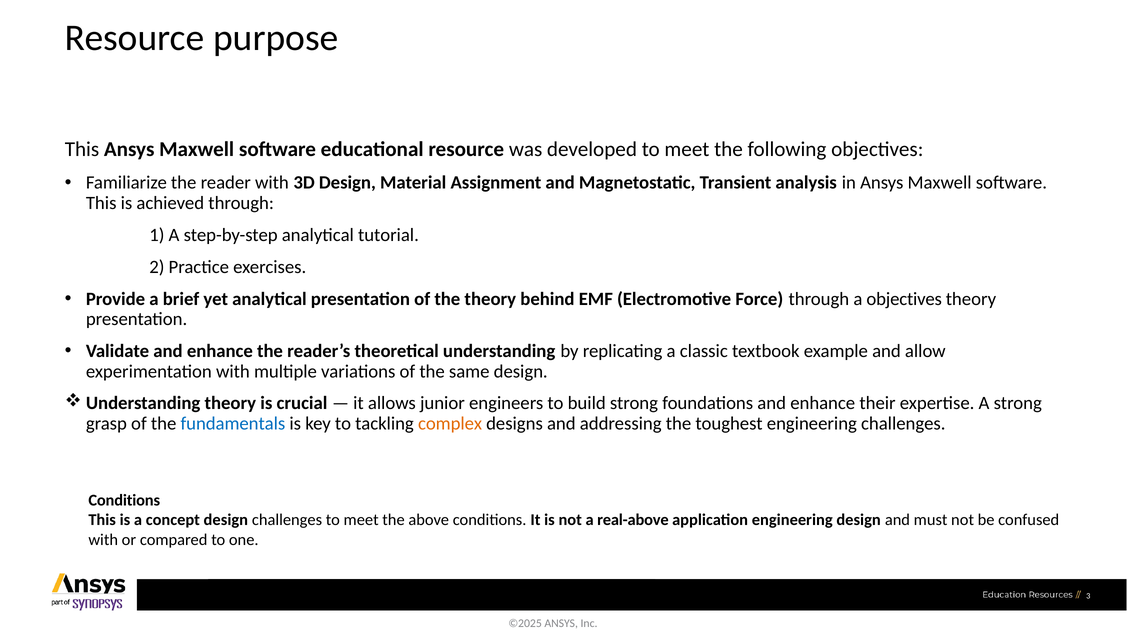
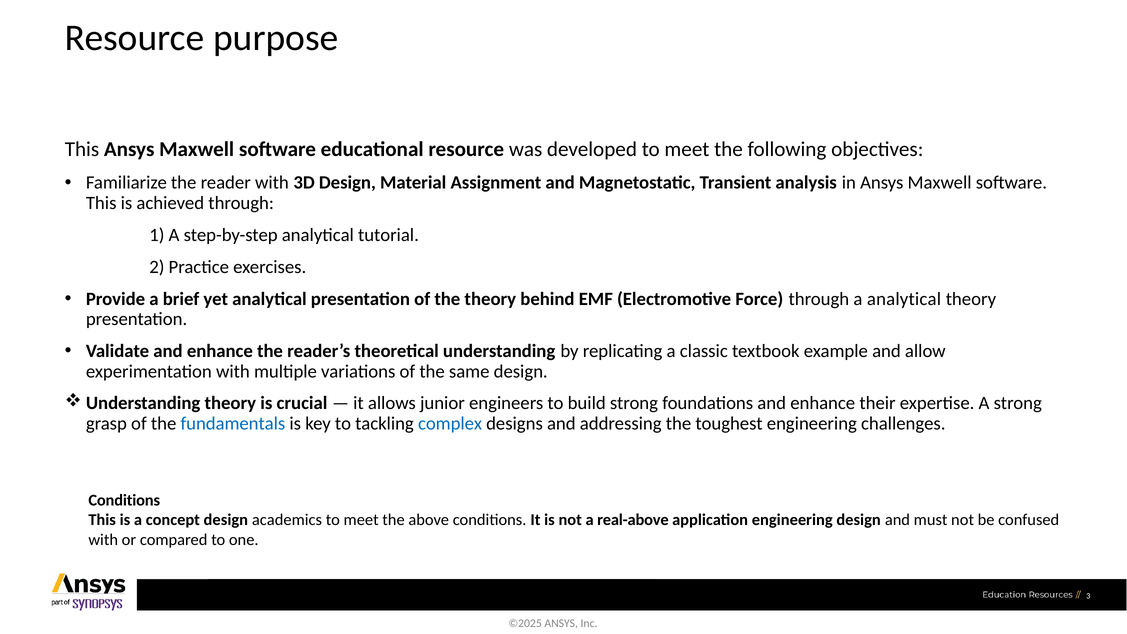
a objectives: objectives -> analytical (904, 299)
complex colour: orange -> blue (450, 423)
design challenges: challenges -> academics (287, 520)
